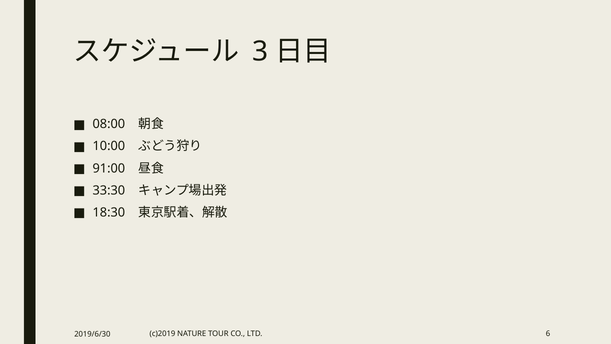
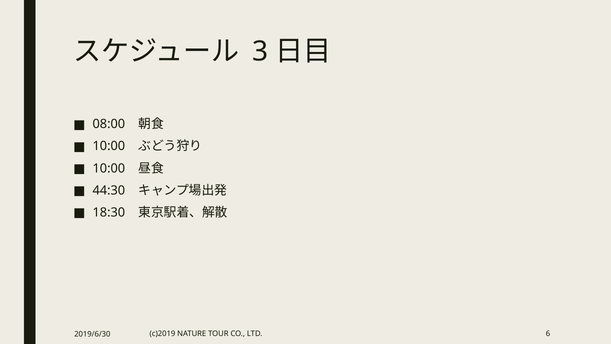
91:00: 91:00 -> 10:00 (109, 168)
33:30: 33:30 -> 44:30 (109, 190)
